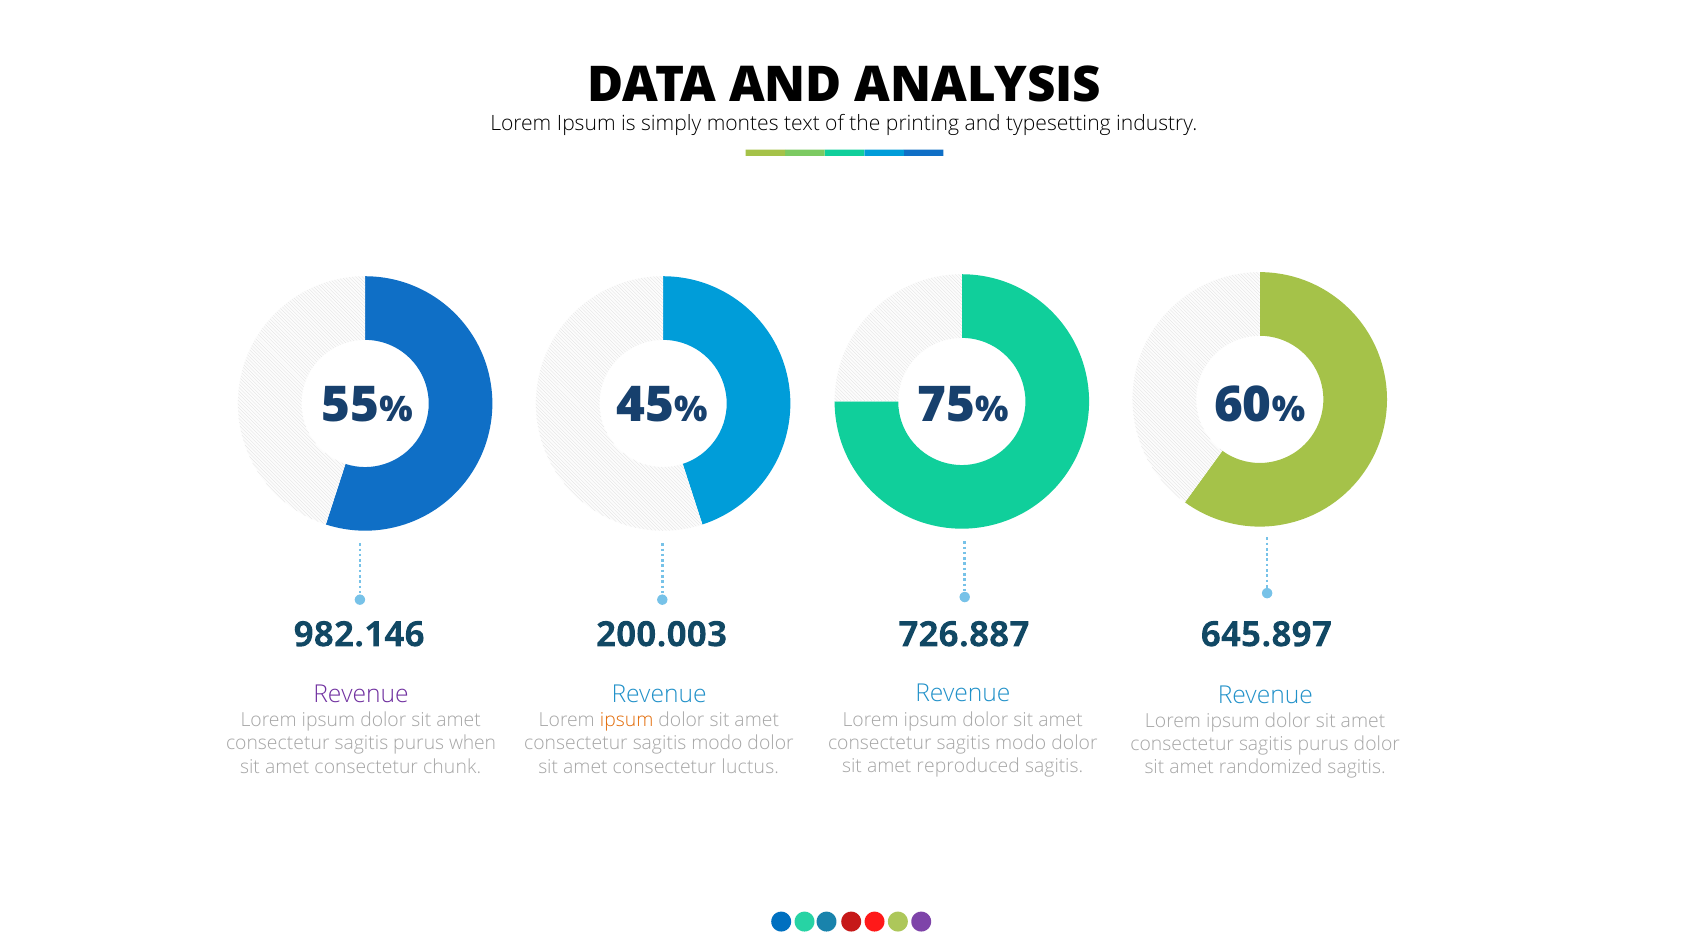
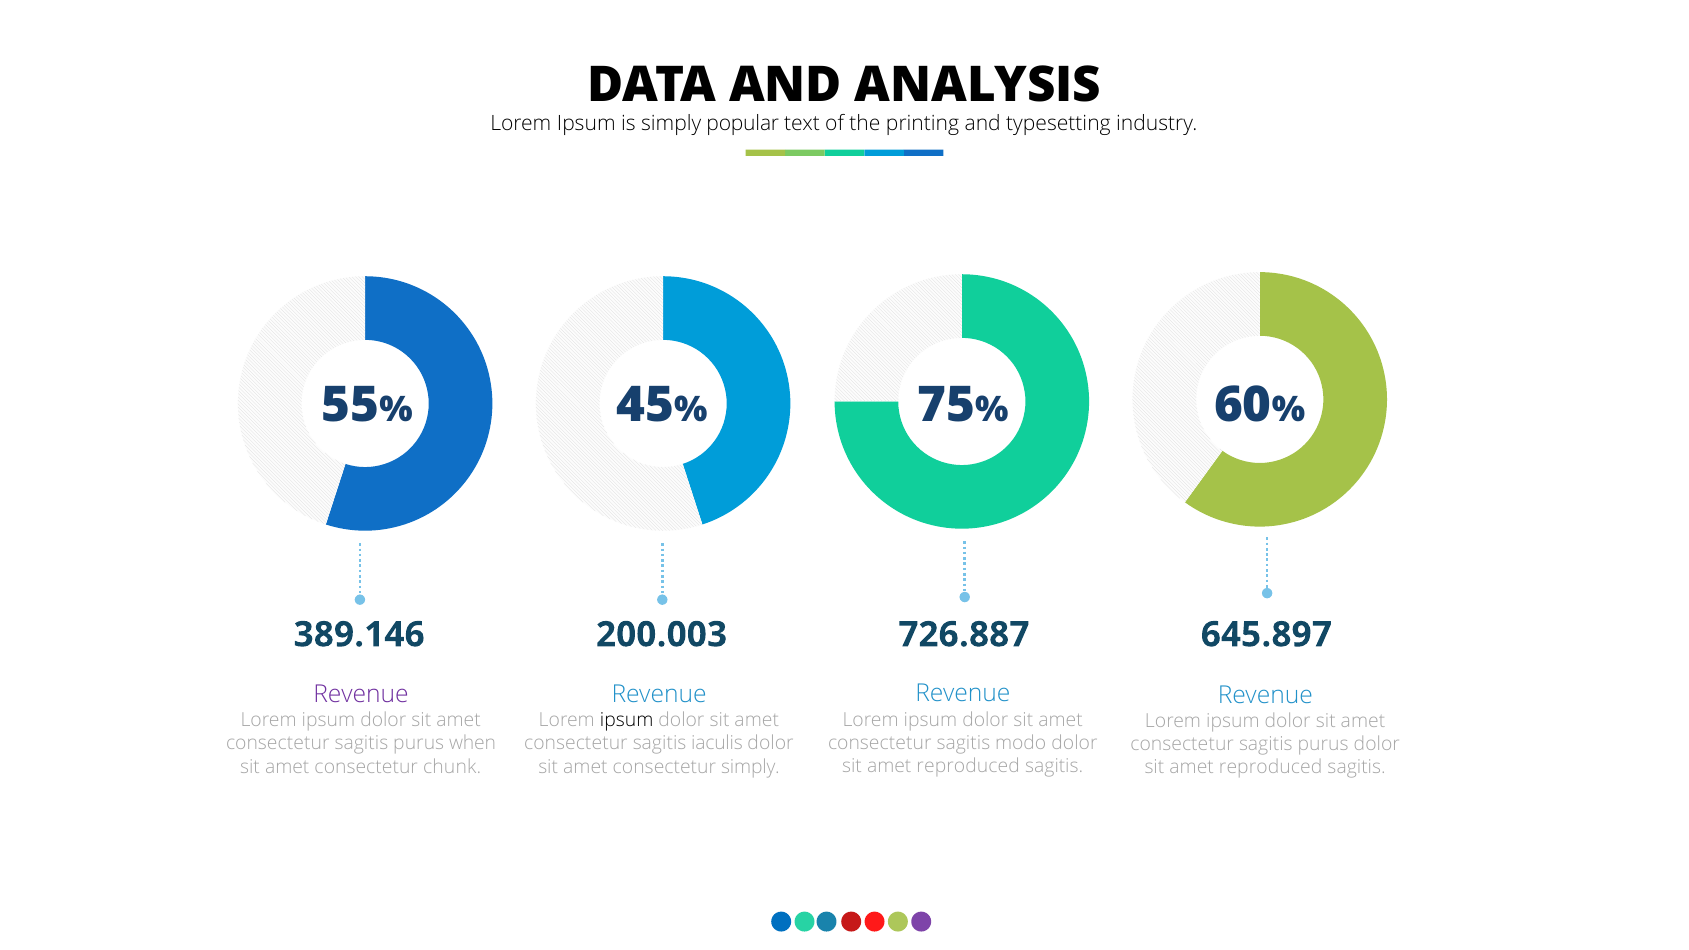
montes: montes -> popular (743, 124)
982.146: 982.146 -> 389.146 (359, 635)
ipsum colour: orange -> black (627, 720)
modo: modo -> iaculis (717, 744)
consectetur luctus: luctus -> simply (750, 767)
randomized: randomized -> reproduced (1271, 768)
